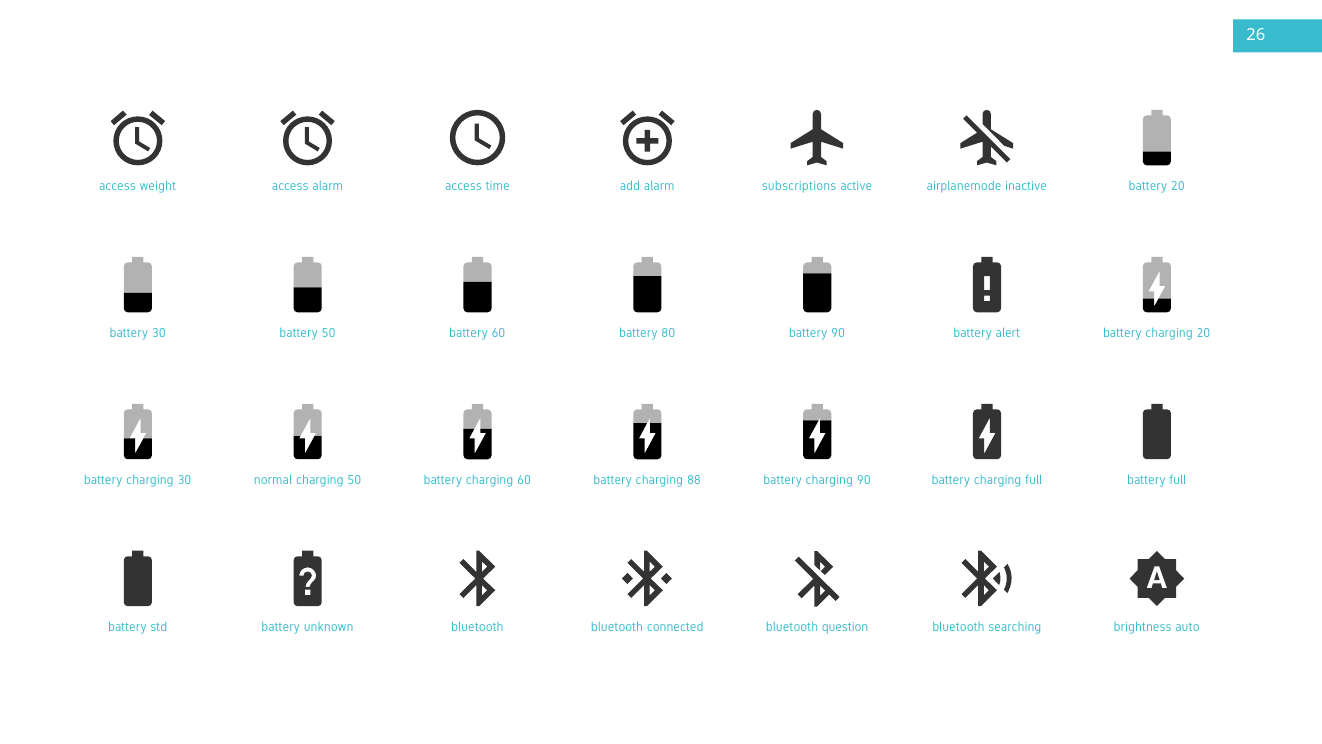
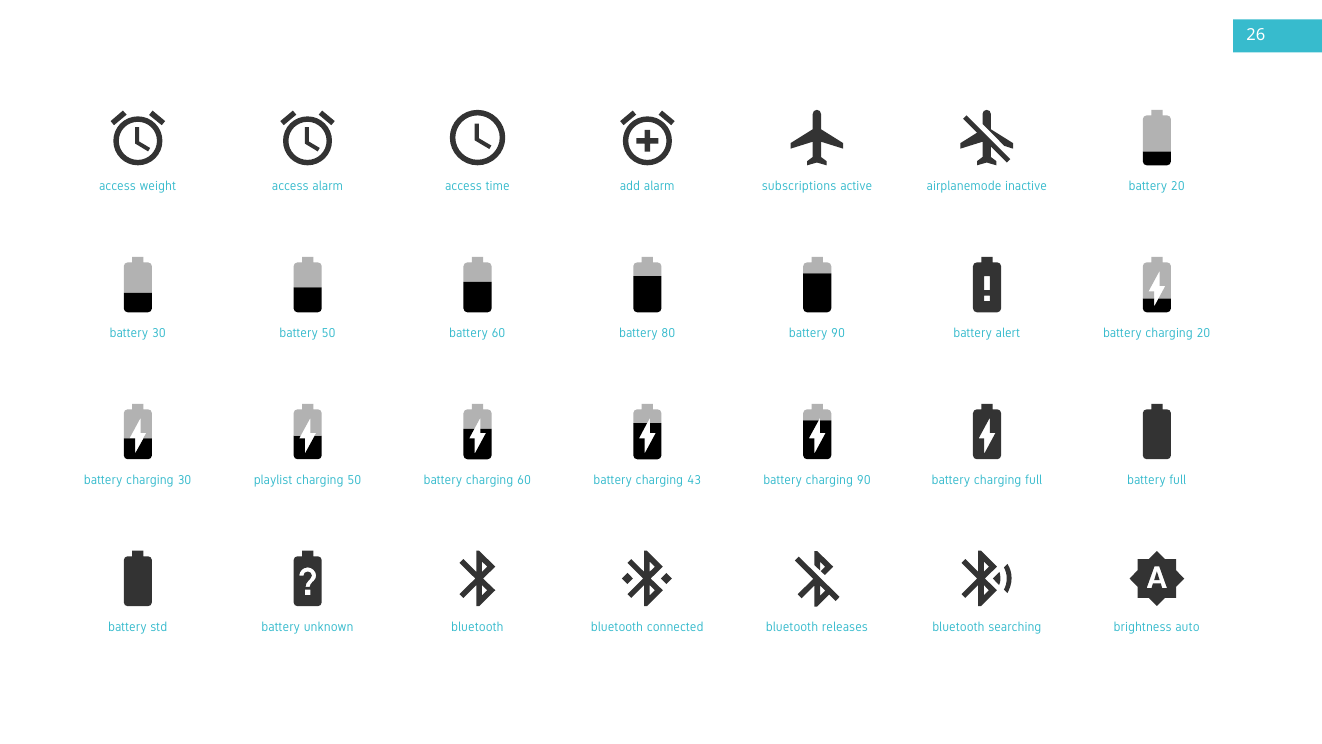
normal: normal -> playlist (273, 480)
88: 88 -> 43 (694, 480)
question: question -> releases (845, 627)
